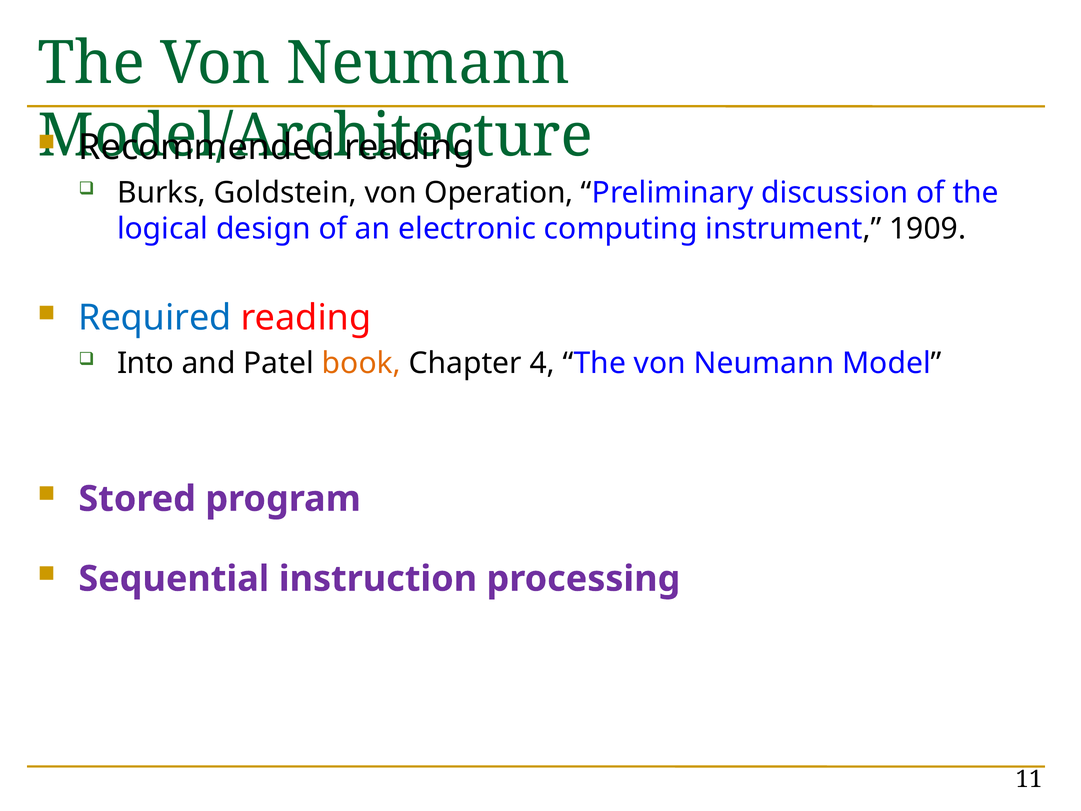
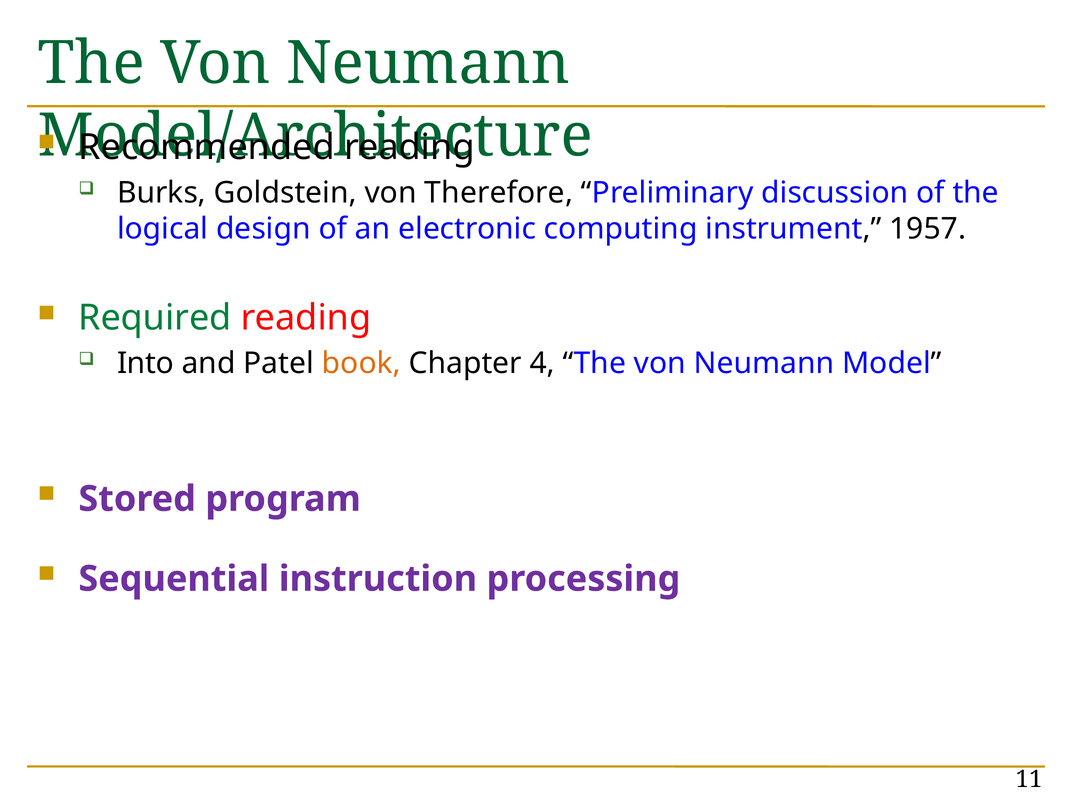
Operation: Operation -> Therefore (499, 193)
1909: 1909 -> 1957 (928, 229)
Required colour: blue -> green (155, 318)
